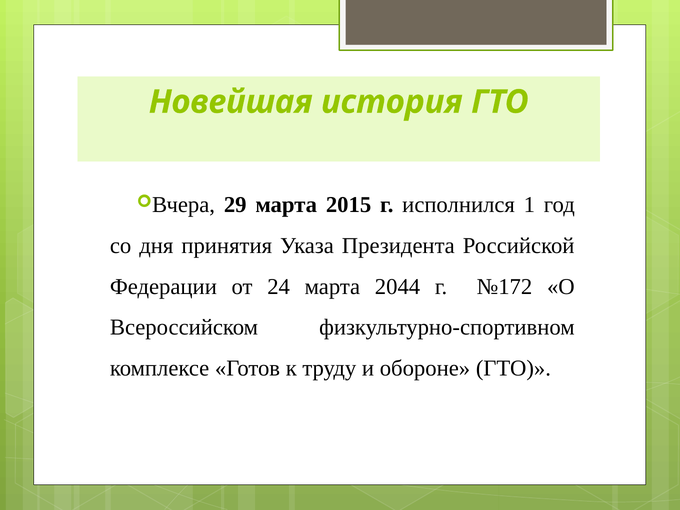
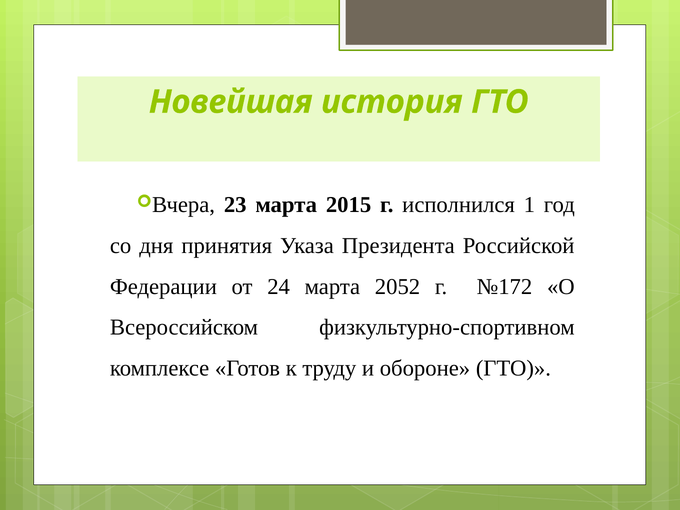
29: 29 -> 23 (235, 205)
2044: 2044 -> 2052 (398, 287)
